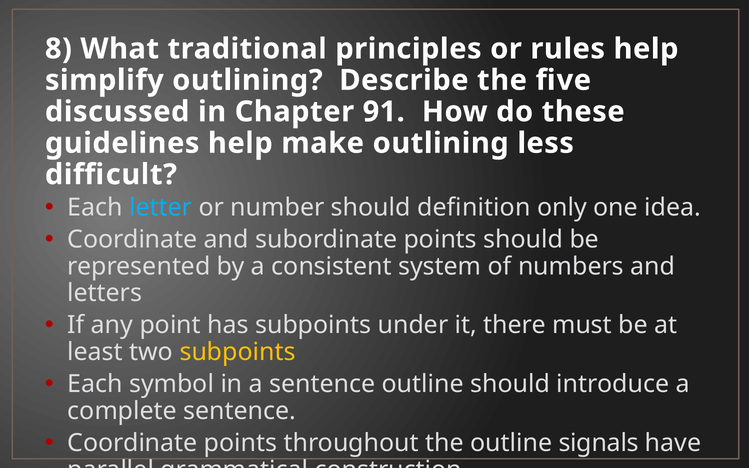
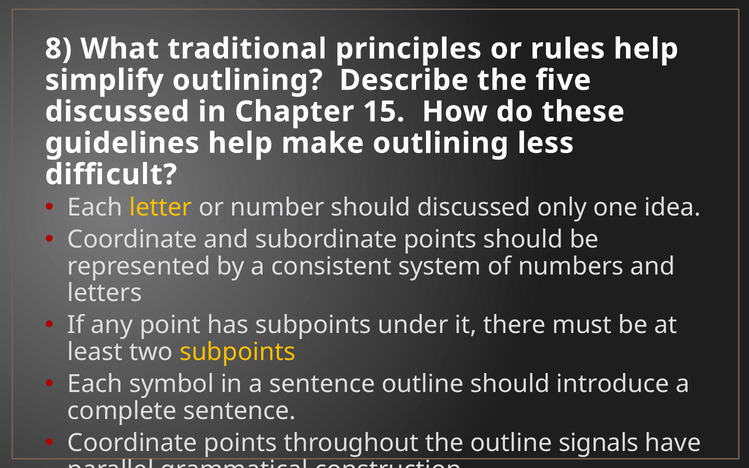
91: 91 -> 15 (384, 112)
letter colour: light blue -> yellow (161, 207)
should definition: definition -> discussed (474, 207)
